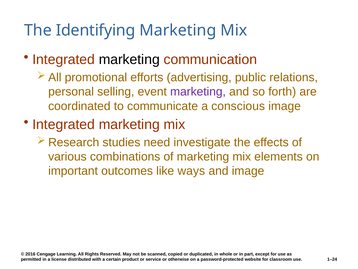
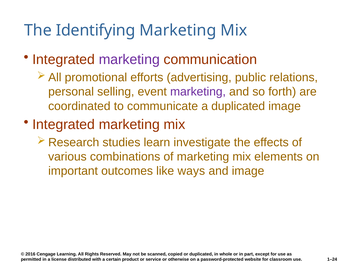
marketing colour: black -> purple (129, 59)
a conscious: conscious -> duplicated (238, 106)
need: need -> learn (157, 142)
